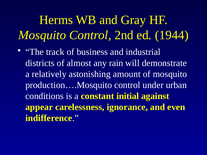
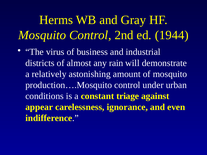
track: track -> virus (55, 52)
initial: initial -> triage (128, 96)
